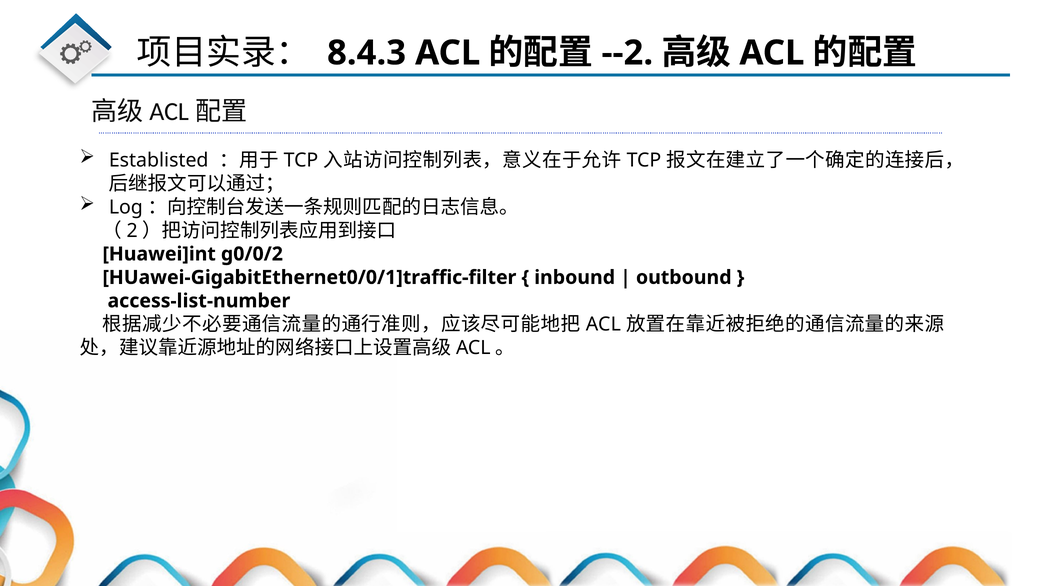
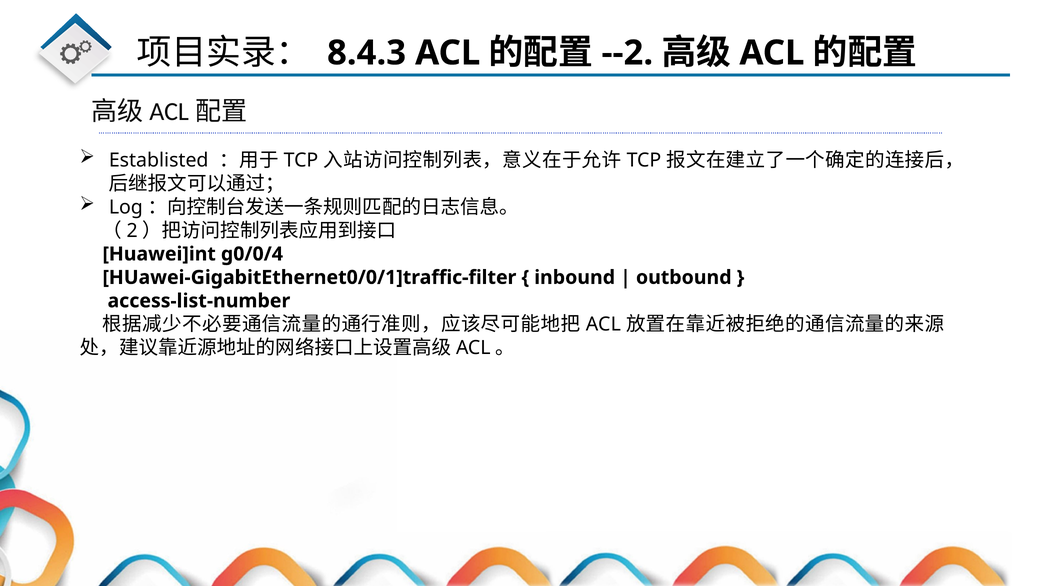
g0/0/2: g0/0/2 -> g0/0/4 (252, 254)
